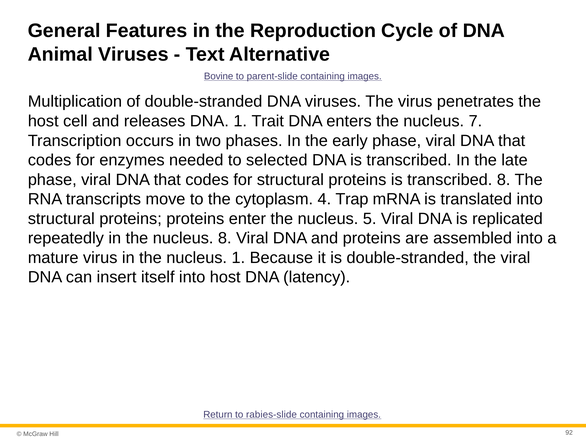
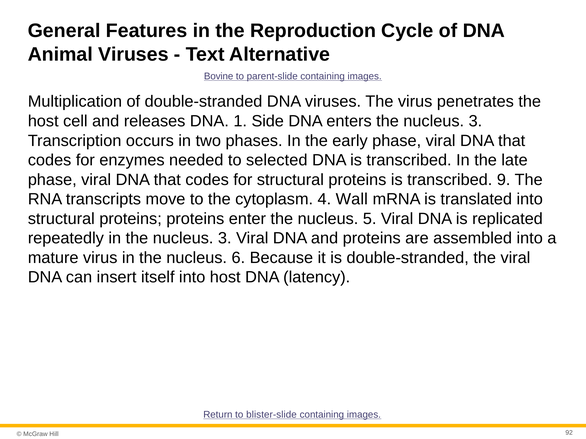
Trait: Trait -> Side (268, 121)
enters the nucleus 7: 7 -> 3 (475, 121)
transcribed 8: 8 -> 9 (504, 180)
Trap: Trap -> Wall (352, 199)
in the nucleus 8: 8 -> 3 (225, 239)
nucleus 1: 1 -> 6 (238, 258)
rabies-slide: rabies-slide -> blister-slide (271, 415)
